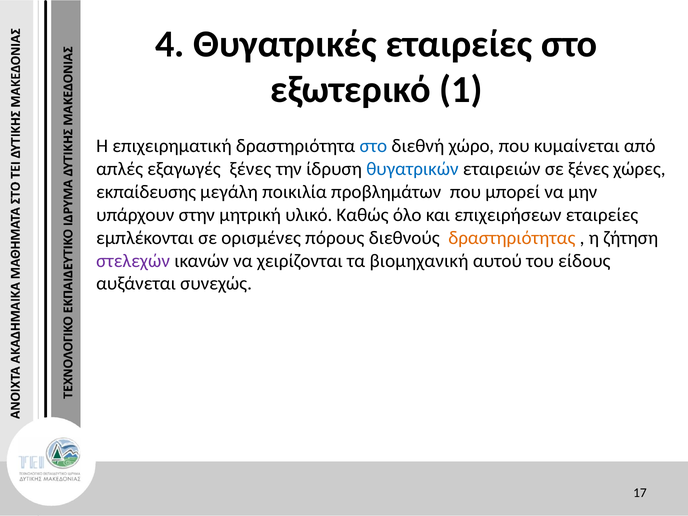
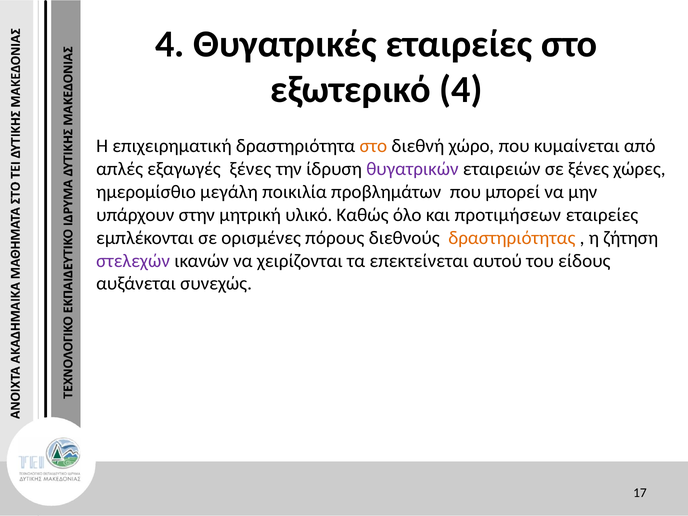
εξωτερικό 1: 1 -> 4 (461, 90)
στο colour: blue -> orange (373, 146)
θυγατρικών colour: blue -> purple (412, 169)
εκπαίδευσης: εκπαίδευσης -> ημερομίσθιο (146, 192)
επιχειρήσεων: επιχειρήσεων -> προτιμήσεων (508, 215)
βιομηχανική: βιομηχανική -> επεκτείνεται (419, 261)
